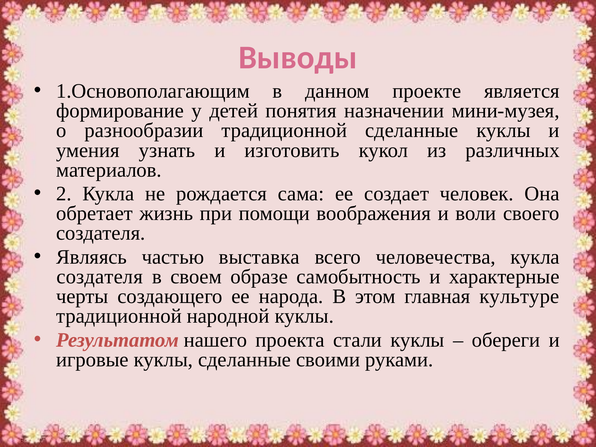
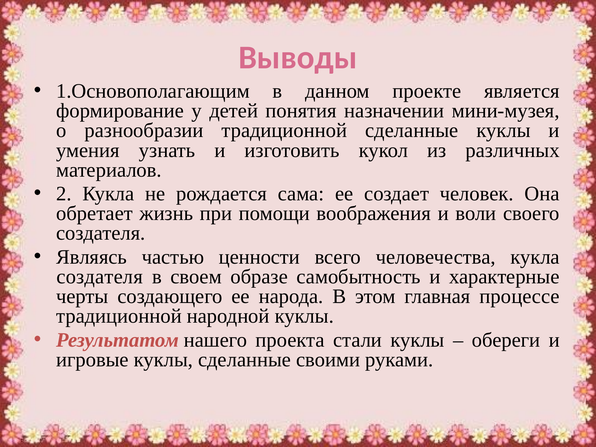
выставка: выставка -> ценности (259, 257)
культуре: культуре -> процессе (519, 296)
